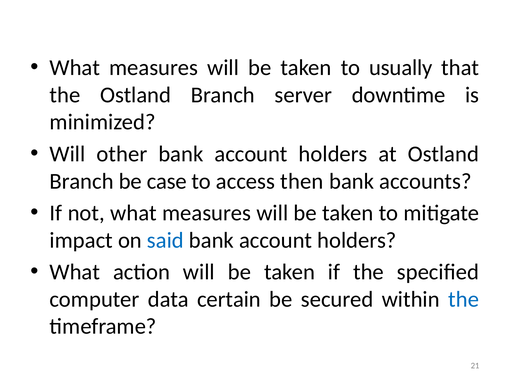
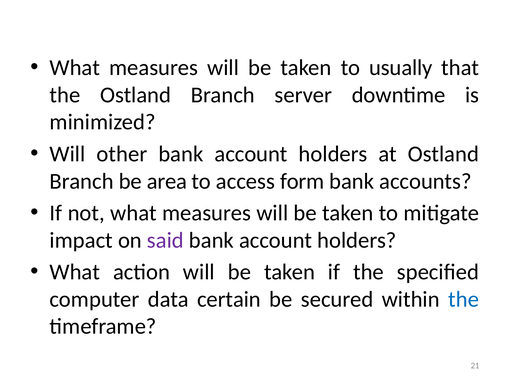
case: case -> area (167, 181)
then: then -> form (302, 181)
said colour: blue -> purple (165, 240)
